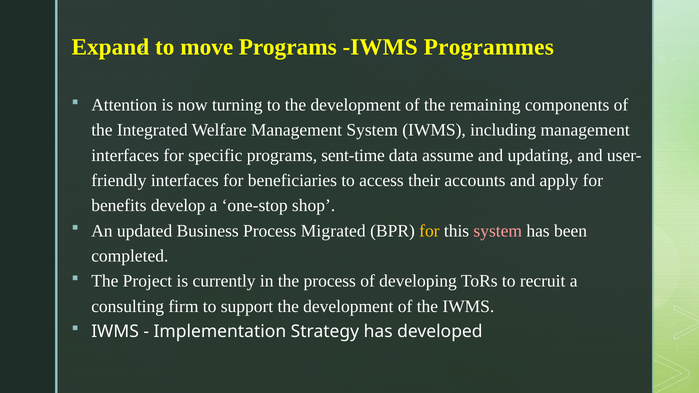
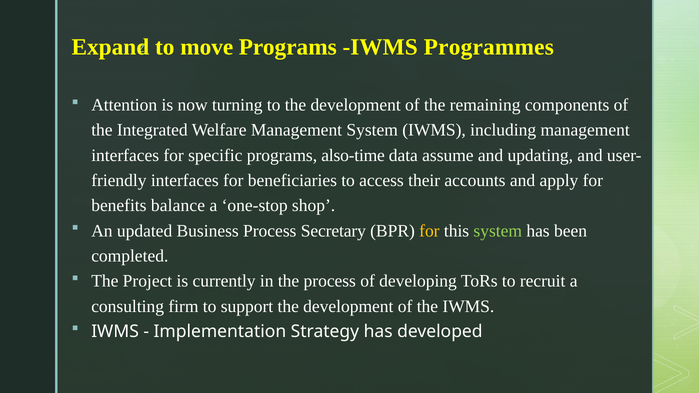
sent-time: sent-time -> also-time (353, 155)
develop: develop -> balance (178, 206)
Migrated: Migrated -> Secretary (333, 231)
system colour: pink -> light green (498, 231)
